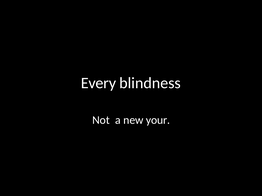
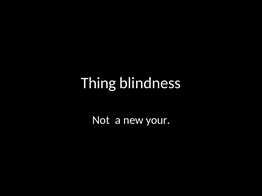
Every: Every -> Thing (98, 83)
